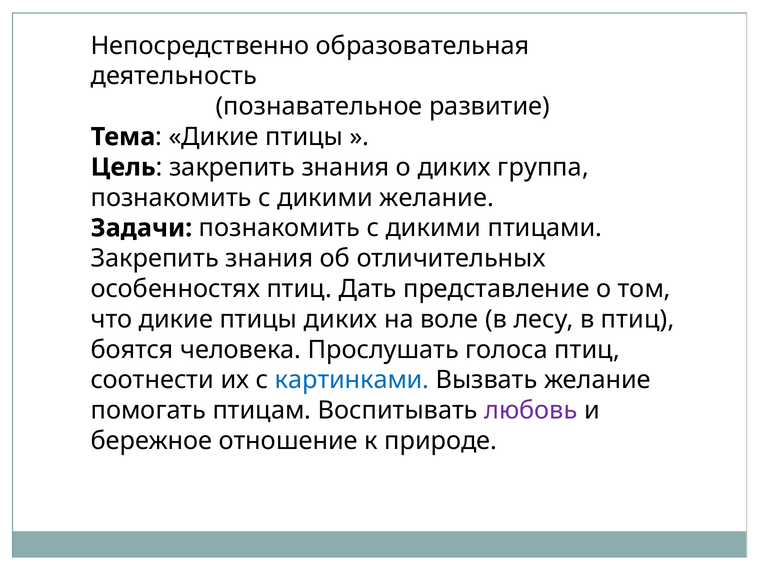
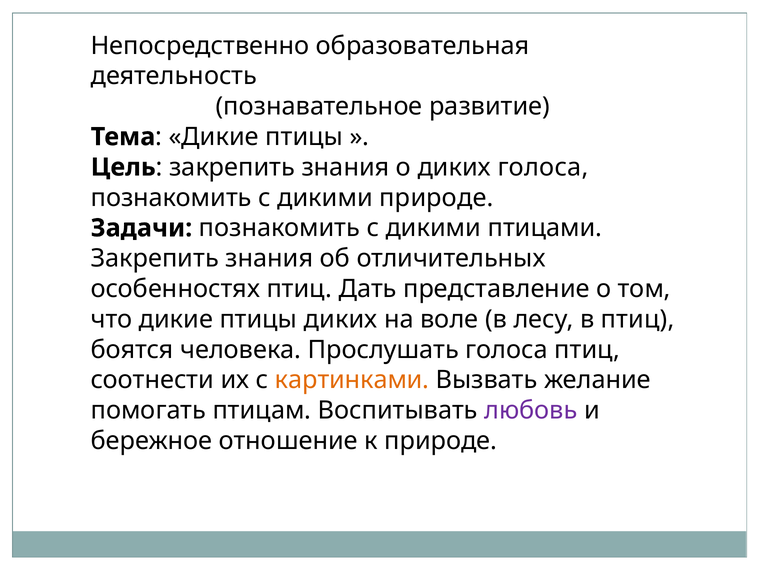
диких группа: группа -> голоса (543, 167)
дикими желание: желание -> природе (437, 198)
картинками colour: blue -> orange (352, 380)
